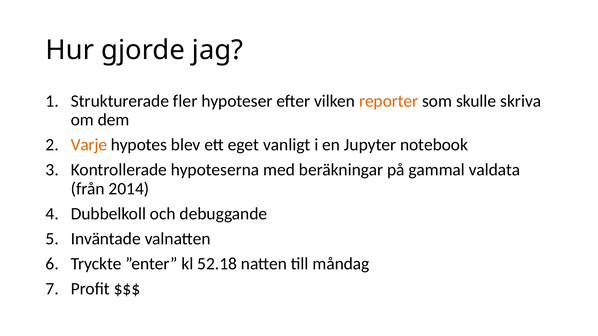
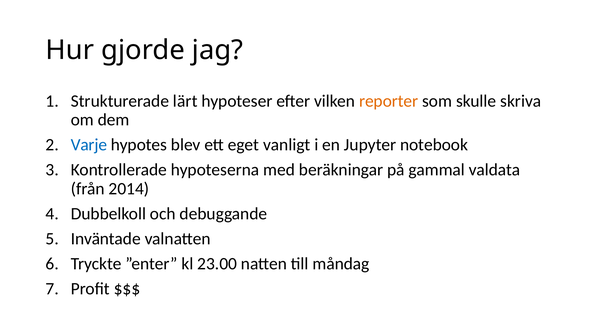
fler: fler -> lärt (185, 101)
Varje colour: orange -> blue (89, 145)
52.18: 52.18 -> 23.00 (217, 264)
